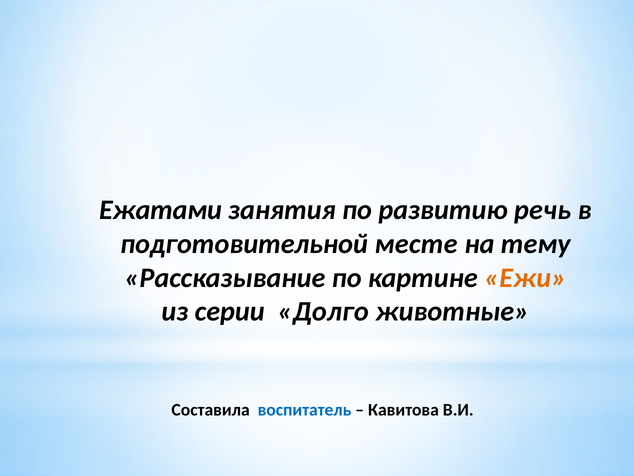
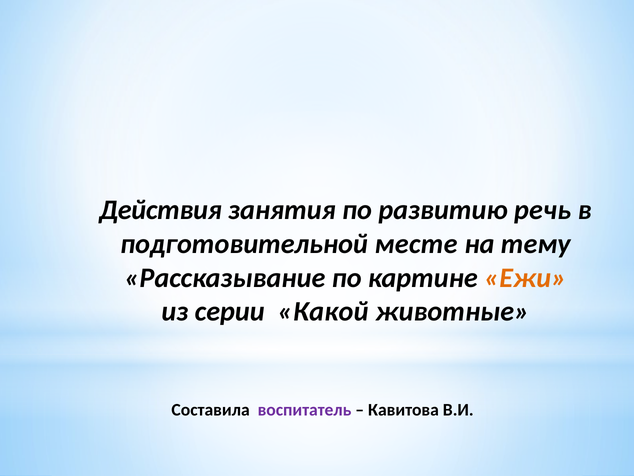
Ежатами: Ежатами -> Действия (160, 210)
Долго: Долго -> Какой (323, 311)
воспитатель colour: blue -> purple (305, 409)
